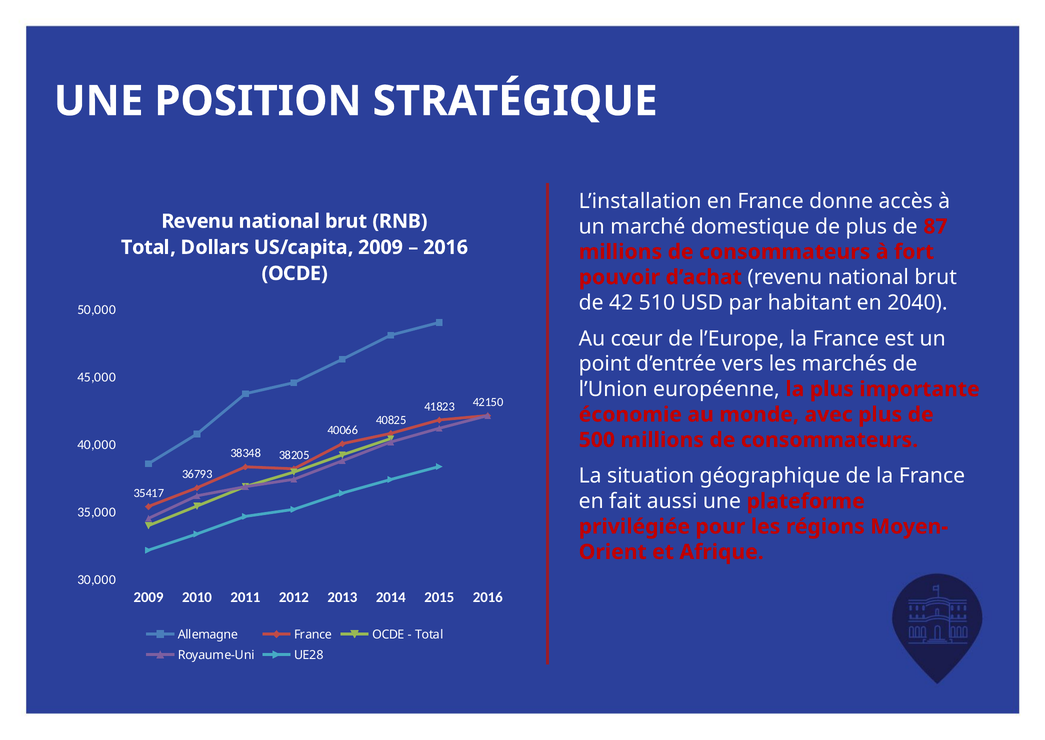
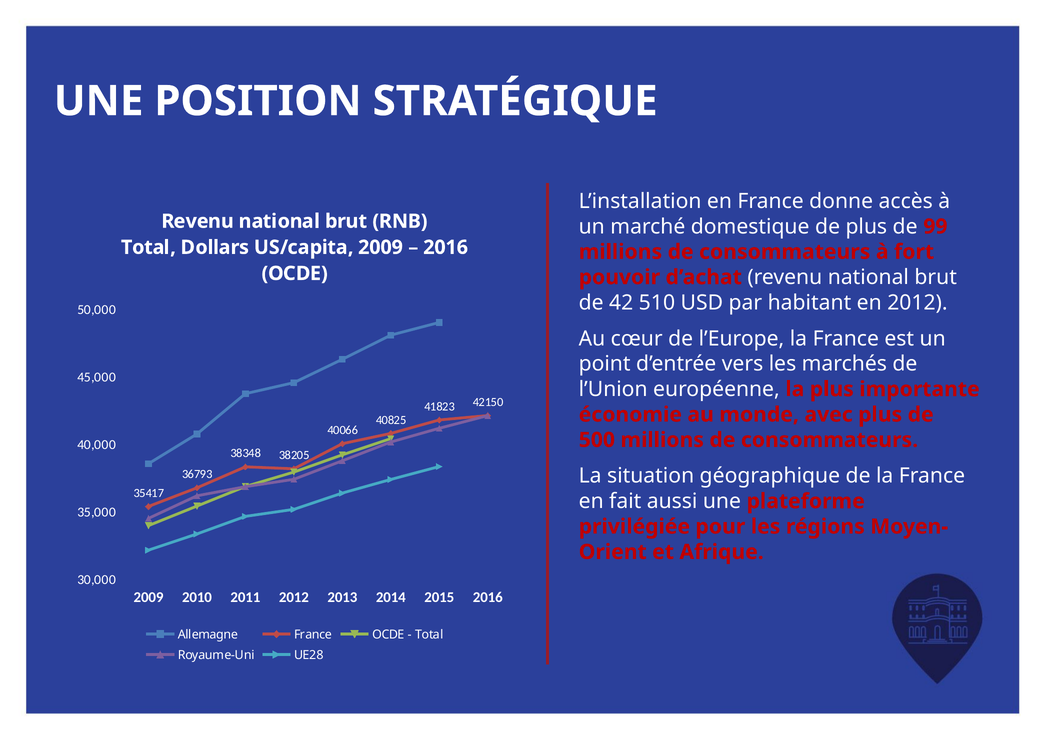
87: 87 -> 99 (935, 226)
en 2040: 2040 -> 2012 (917, 302)
